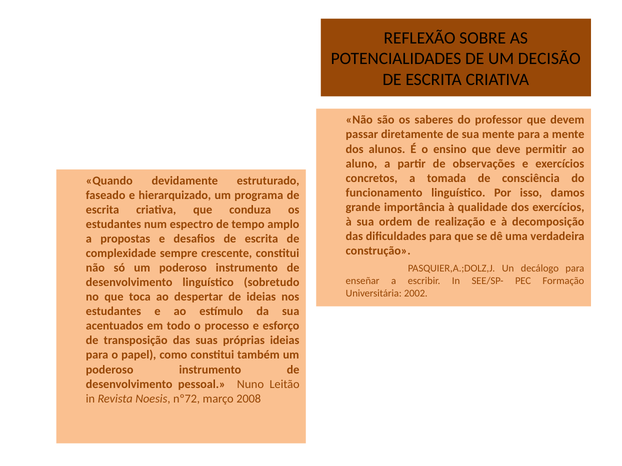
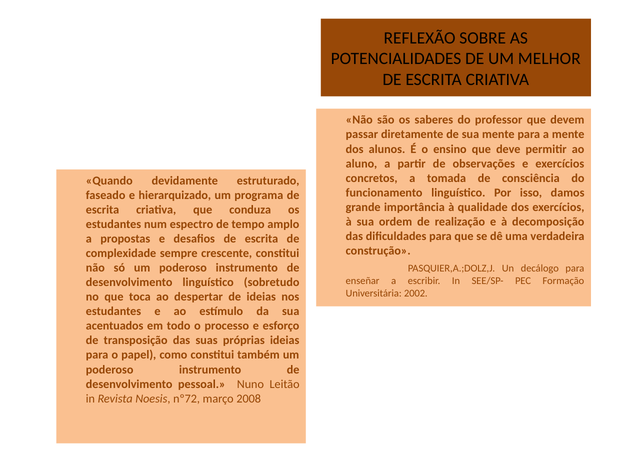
DECISÃO: DECISÃO -> MELHOR (549, 59)
